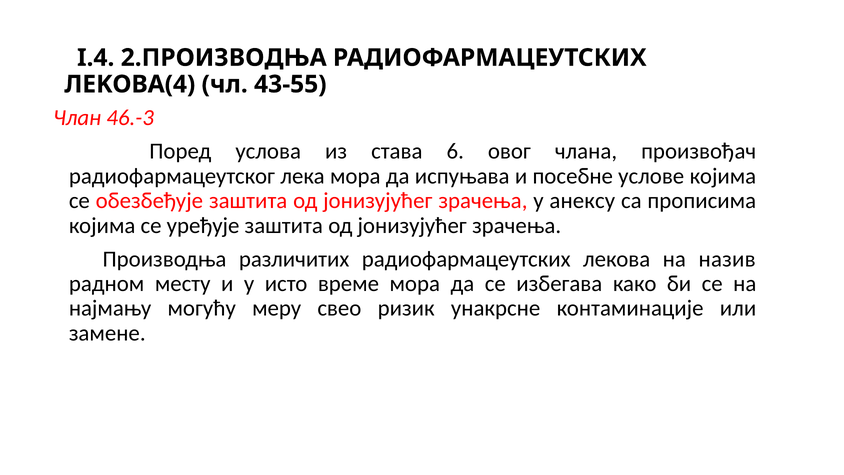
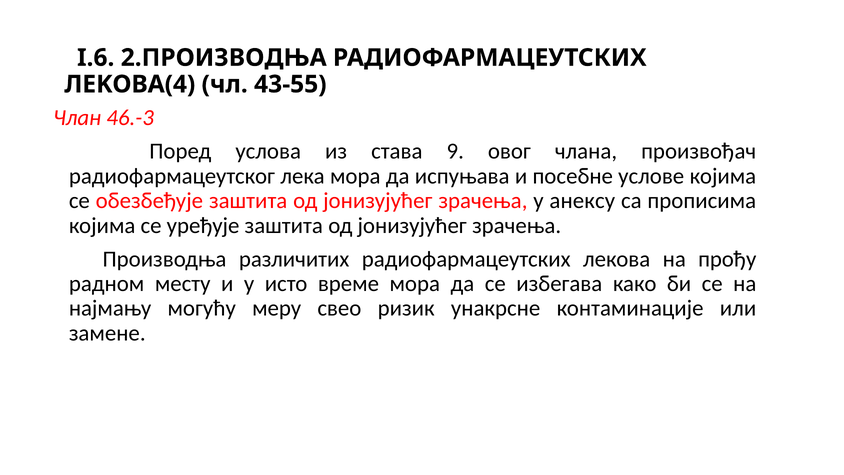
I.4: I.4 -> I.6 (96, 58)
6: 6 -> 9 (455, 151)
назив: назив -> прођу (727, 259)
